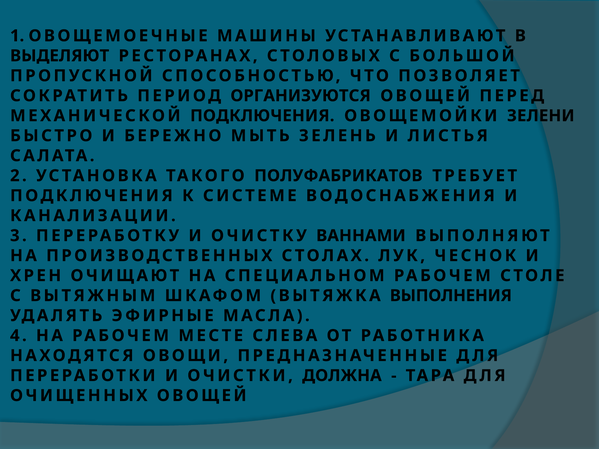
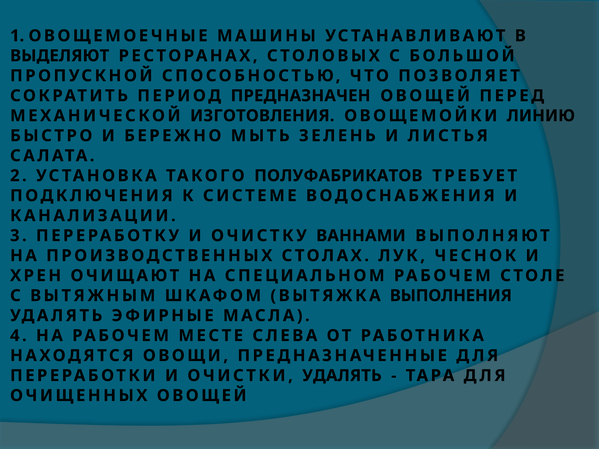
ОРГАНИЗУЮТСЯ: ОРГАНИЗУЮТСЯ -> ПРЕДНАЗНАЧЕН (301, 96)
МЕХАНИЧЕСКОЙ ПОДКЛЮЧЕНИЯ: ПОДКЛЮЧЕНИЯ -> ИЗГОТОВЛЕНИЯ (262, 116)
ЗЕЛЕНИ: ЗЕЛЕНИ -> ЛИНИЮ (541, 116)
ОЧИСТКИ ДОЛЖНА: ДОЛЖНА -> УДАЛЯТЬ (342, 376)
